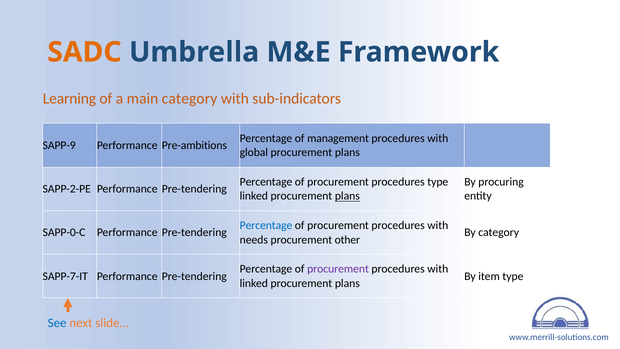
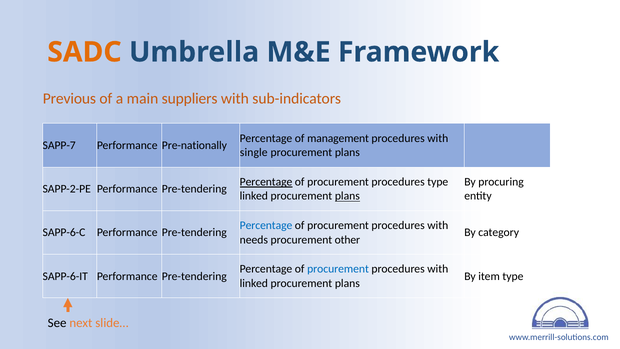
Learning: Learning -> Previous (69, 99)
main category: category -> suppliers (190, 99)
SAPP-9: SAPP-9 -> SAPP-7 (59, 145)
Pre-ambitions: Pre-ambitions -> Pre-nationally (194, 145)
global: global -> single (254, 152)
Percentage underline: none -> present (266, 182)
SAPP-0-C: SAPP-0-C -> SAPP-6-C (64, 232)
procurement colour: purple -> blue (338, 269)
SAPP-7-IT: SAPP-7-IT -> SAPP-6-IT (65, 276)
See colour: blue -> black (57, 323)
